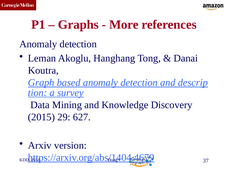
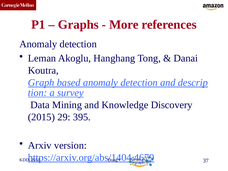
627: 627 -> 395 (82, 117)
